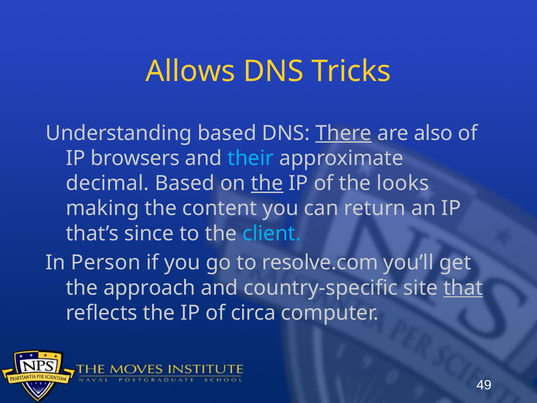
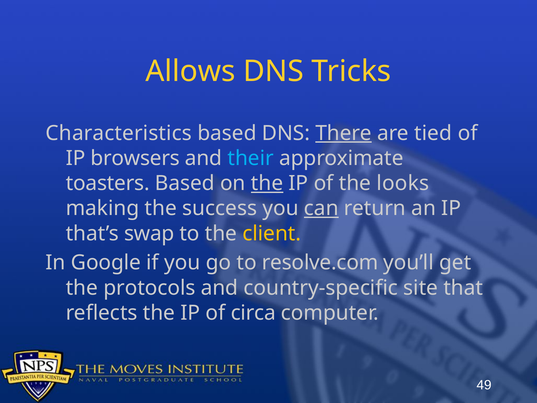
Understanding: Understanding -> Characteristics (119, 133)
also: also -> tied (433, 133)
decimal: decimal -> toasters (108, 183)
content: content -> success (220, 208)
can underline: none -> present (321, 208)
since: since -> swap (149, 233)
client colour: light blue -> yellow (272, 233)
Person: Person -> Google (106, 263)
approach: approach -> protocols (149, 288)
that underline: present -> none (463, 288)
